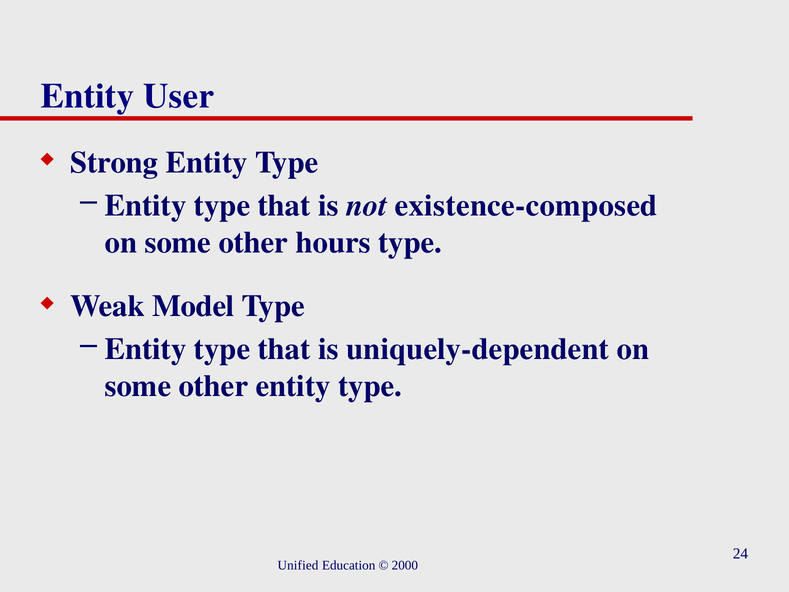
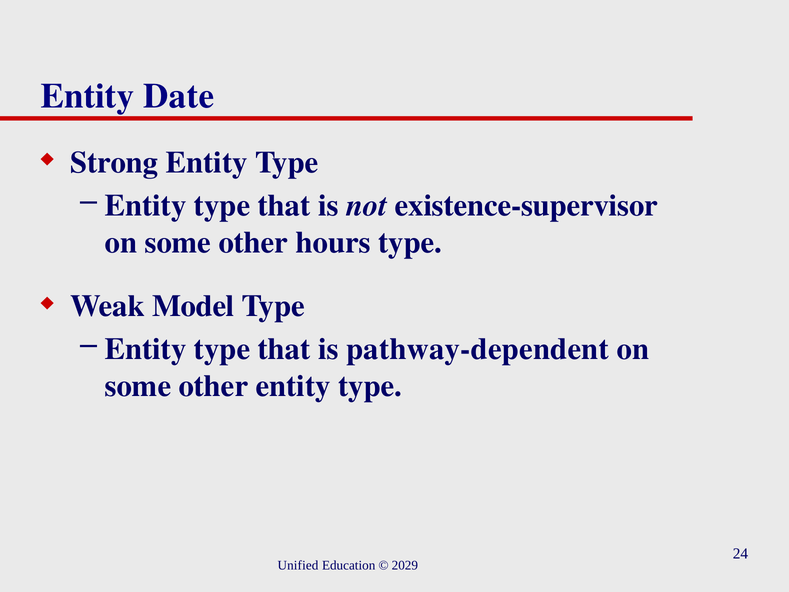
User: User -> Date (179, 96)
existence-composed: existence-composed -> existence-supervisor (526, 205)
uniquely-dependent: uniquely-dependent -> pathway-dependent (478, 349)
2000: 2000 -> 2029 (405, 565)
